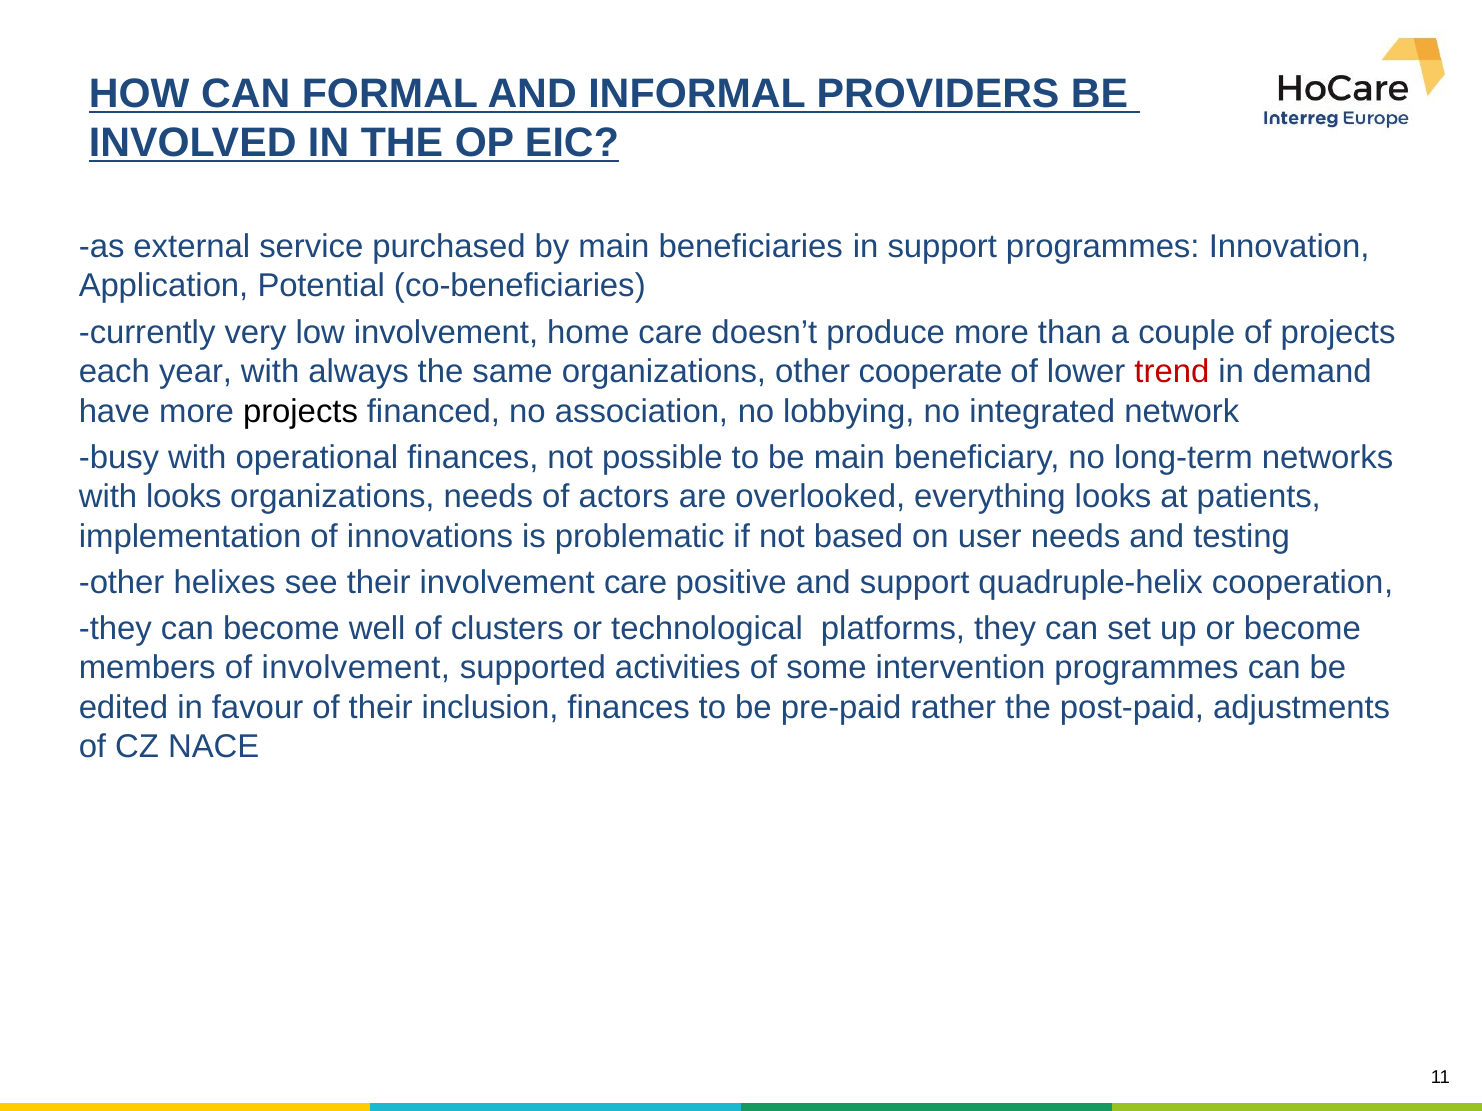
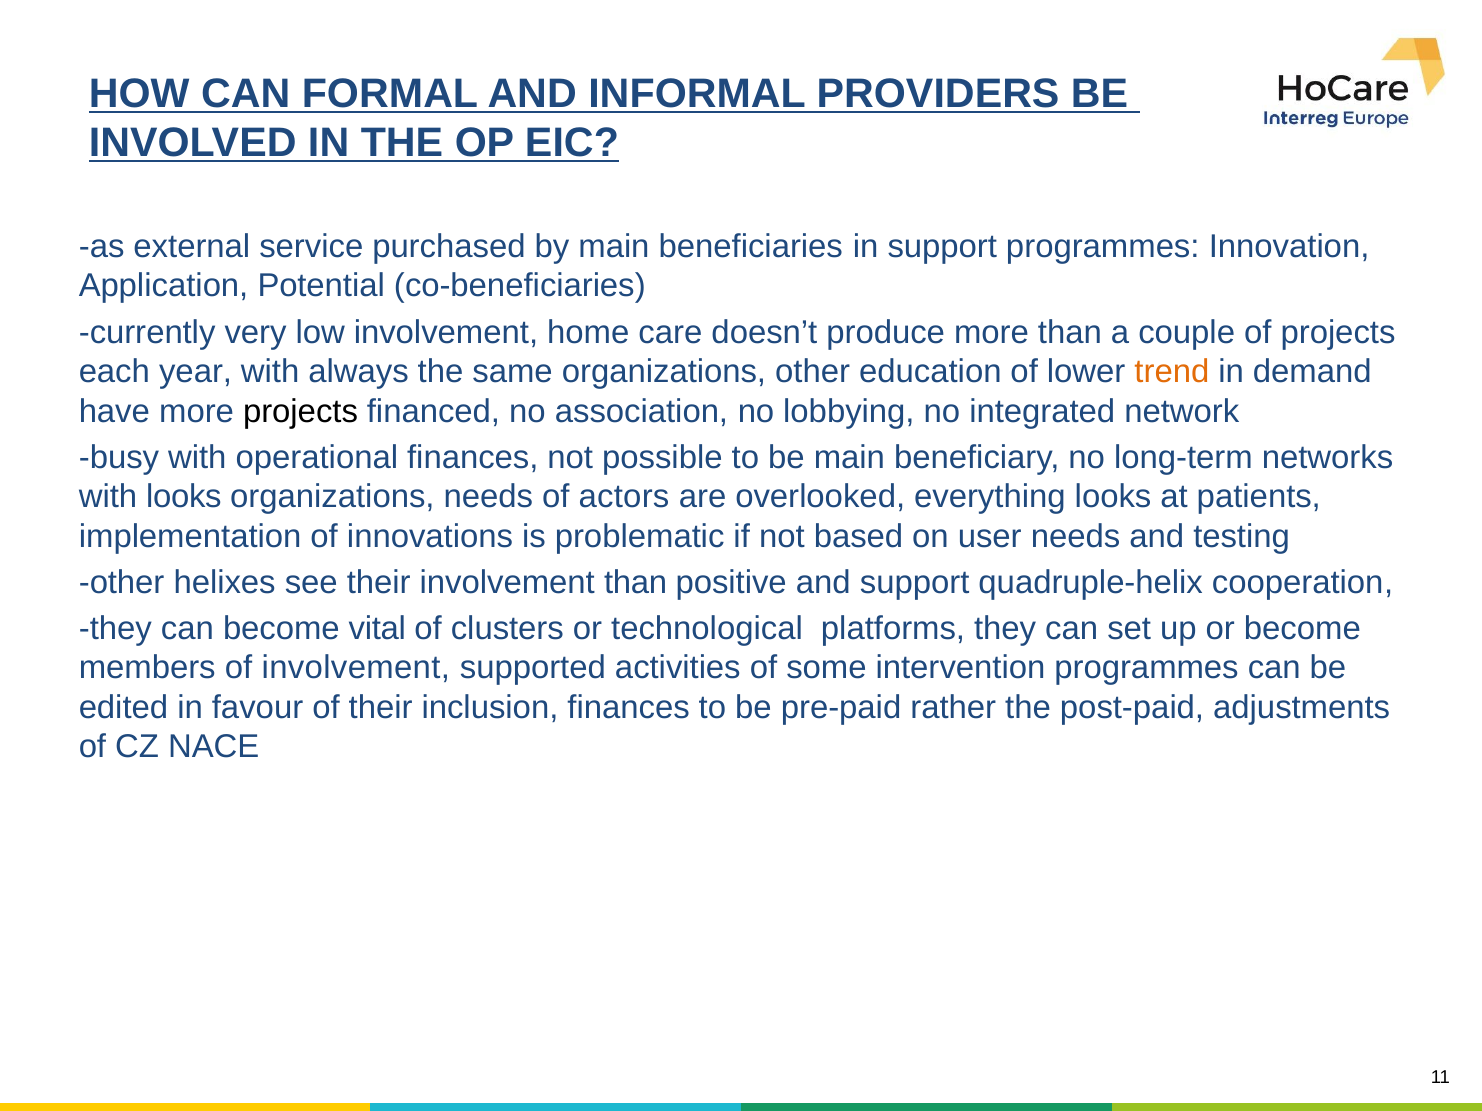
cooperate: cooperate -> education (930, 372)
trend colour: red -> orange (1172, 372)
involvement care: care -> than (636, 583)
well: well -> vital (377, 629)
